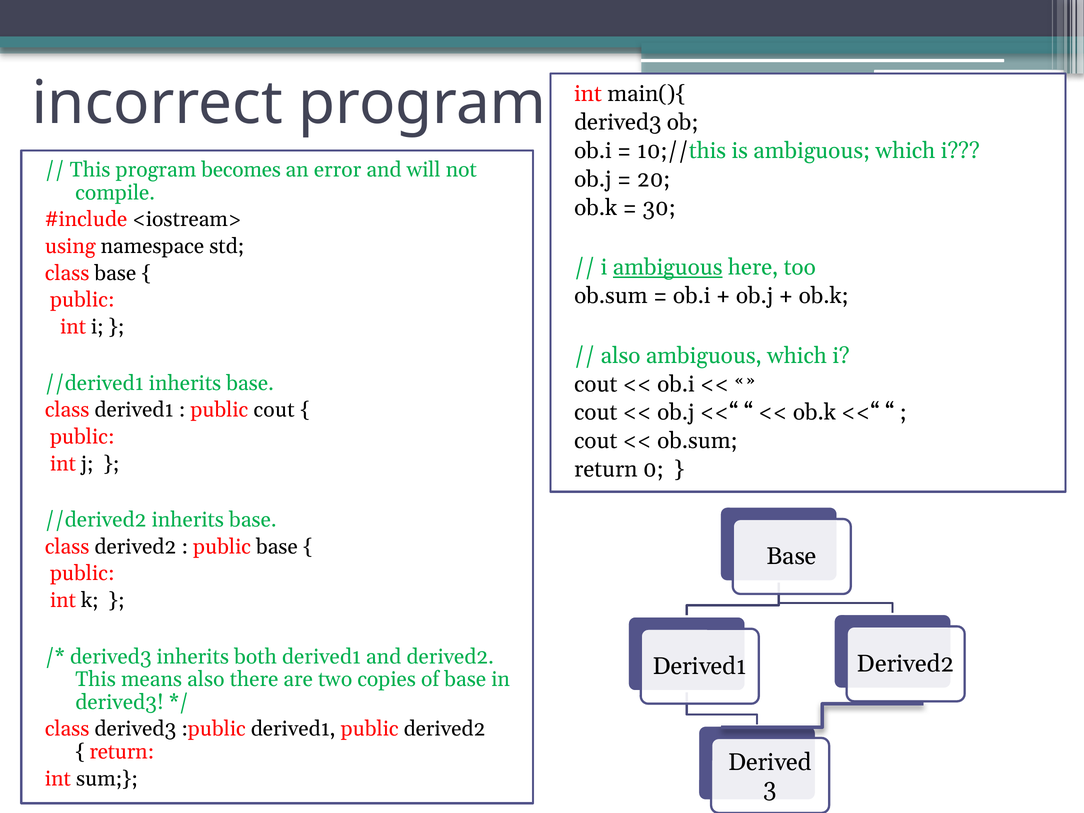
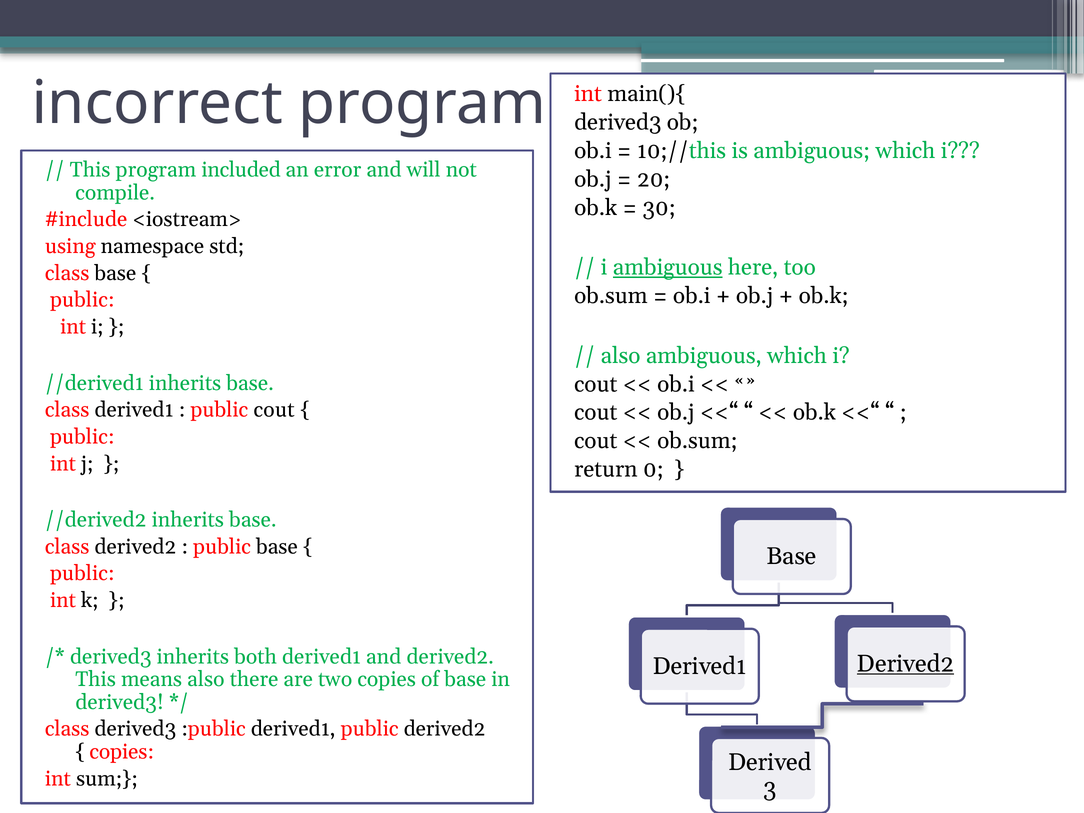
becomes: becomes -> included (241, 170)
Derived2 underline: none -> present (906, 664)
return: return -> copies (122, 752)
